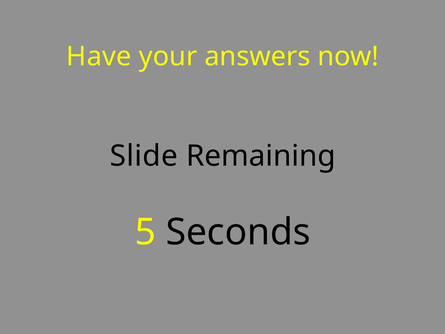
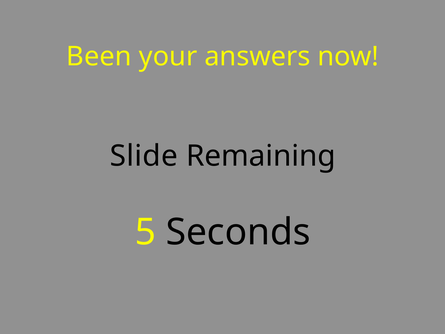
Have: Have -> Been (99, 56)
